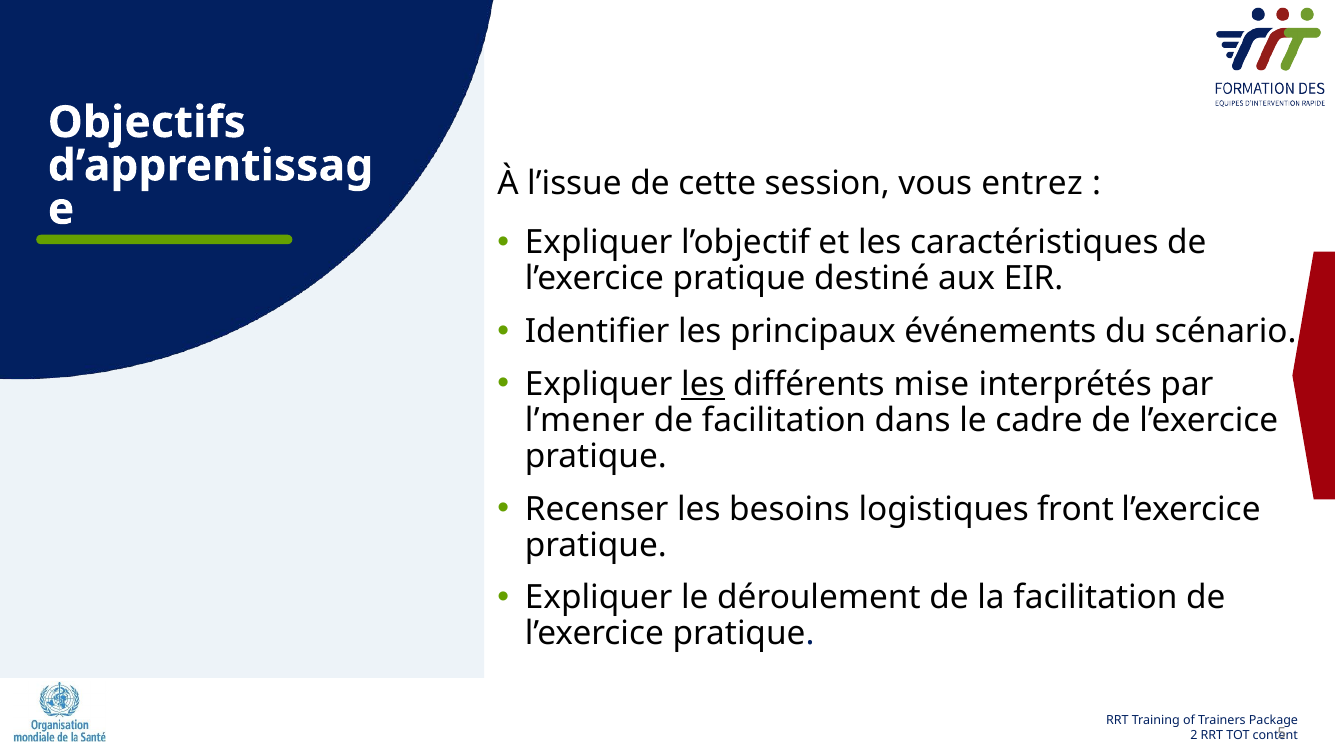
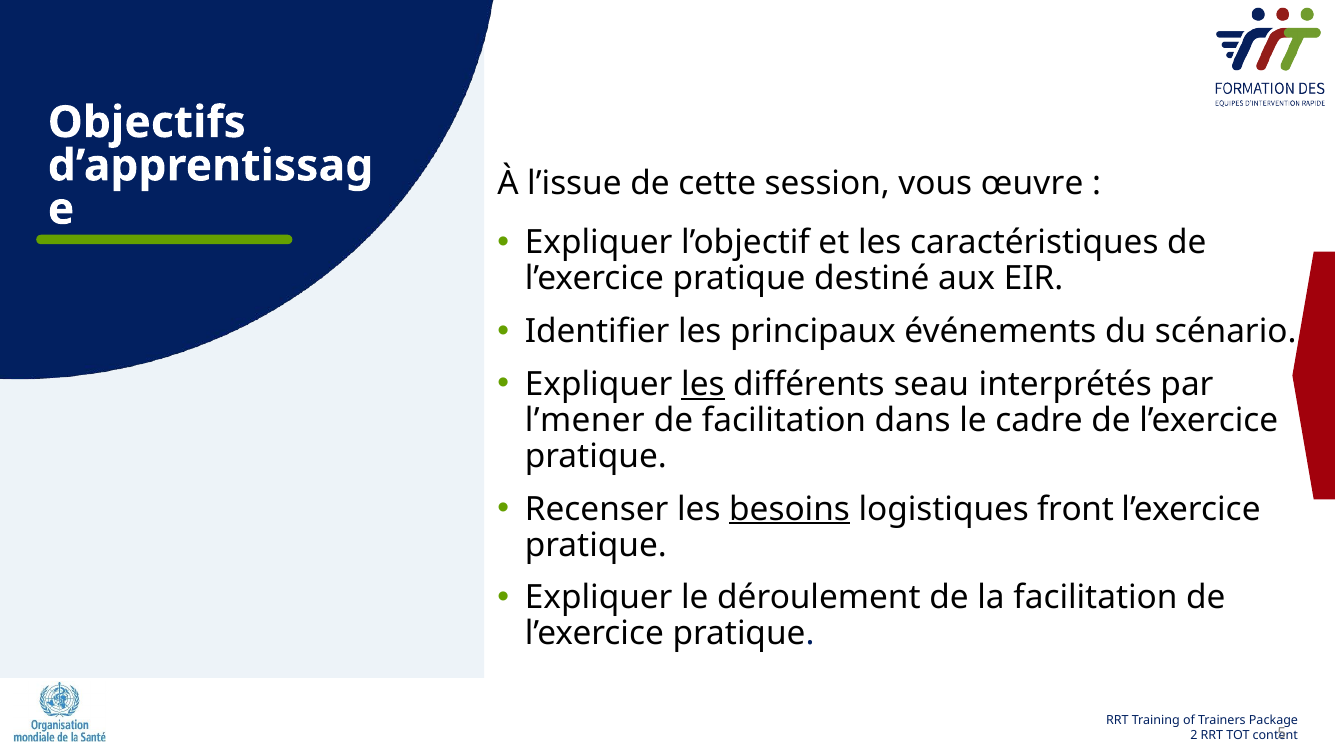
entrez: entrez -> œuvre (1032, 183)
mise: mise -> seau (931, 384)
besoins underline: none -> present (790, 509)
